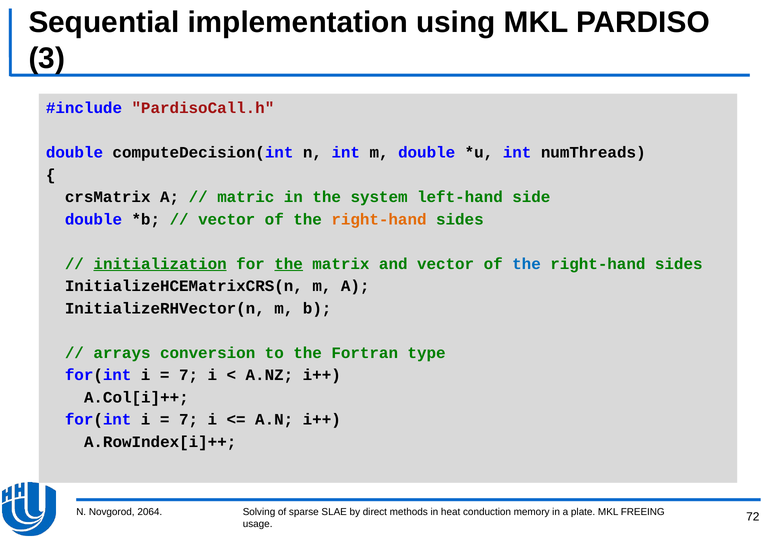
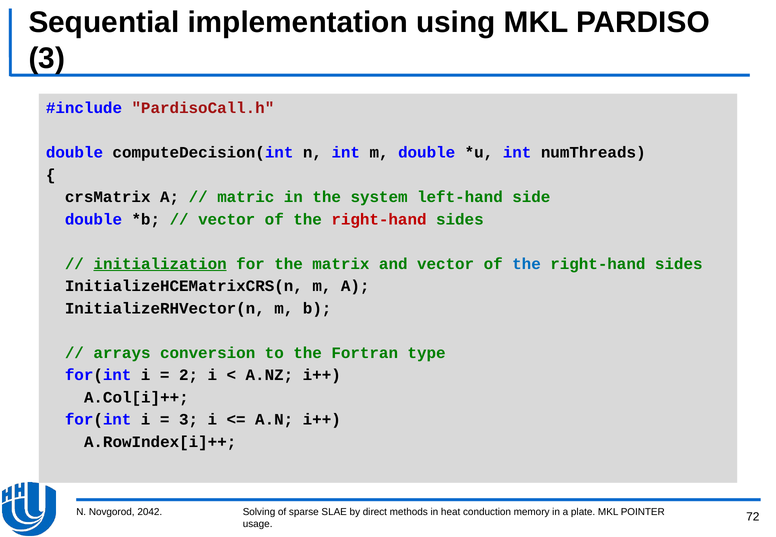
right-hand colour: orange -> red (379, 219)
the underline: present -> none (289, 264)
7: 7 -> 2 (189, 375)
7: 7 -> 3 (189, 420)
2064: 2064 -> 2042 (150, 512)
FREEING: FREEING -> POINTER (643, 512)
